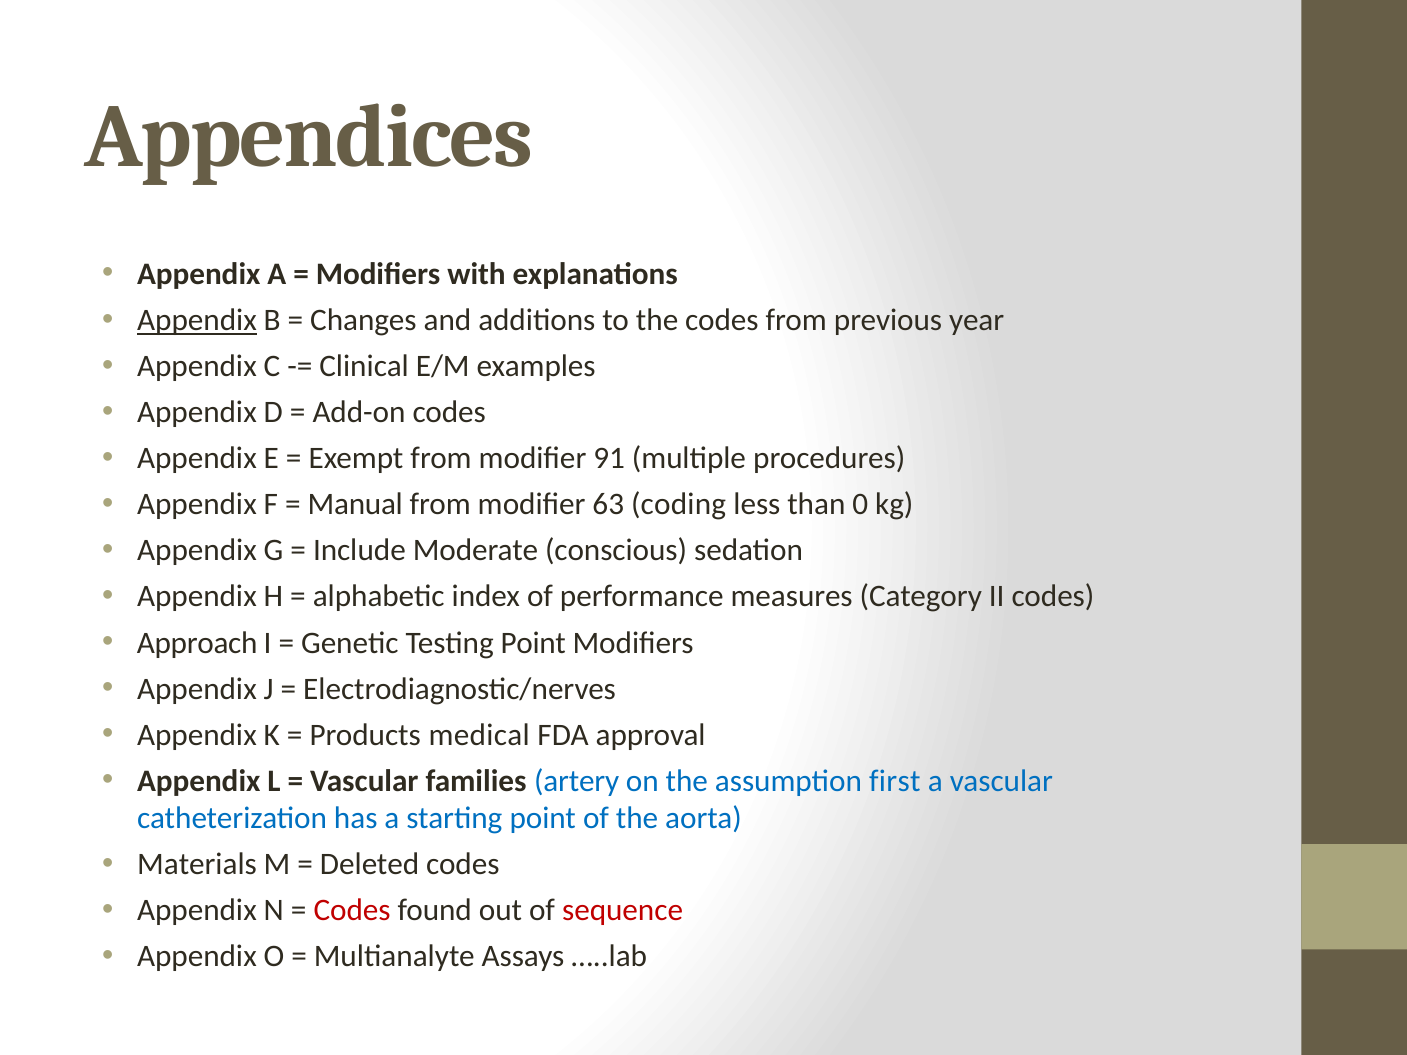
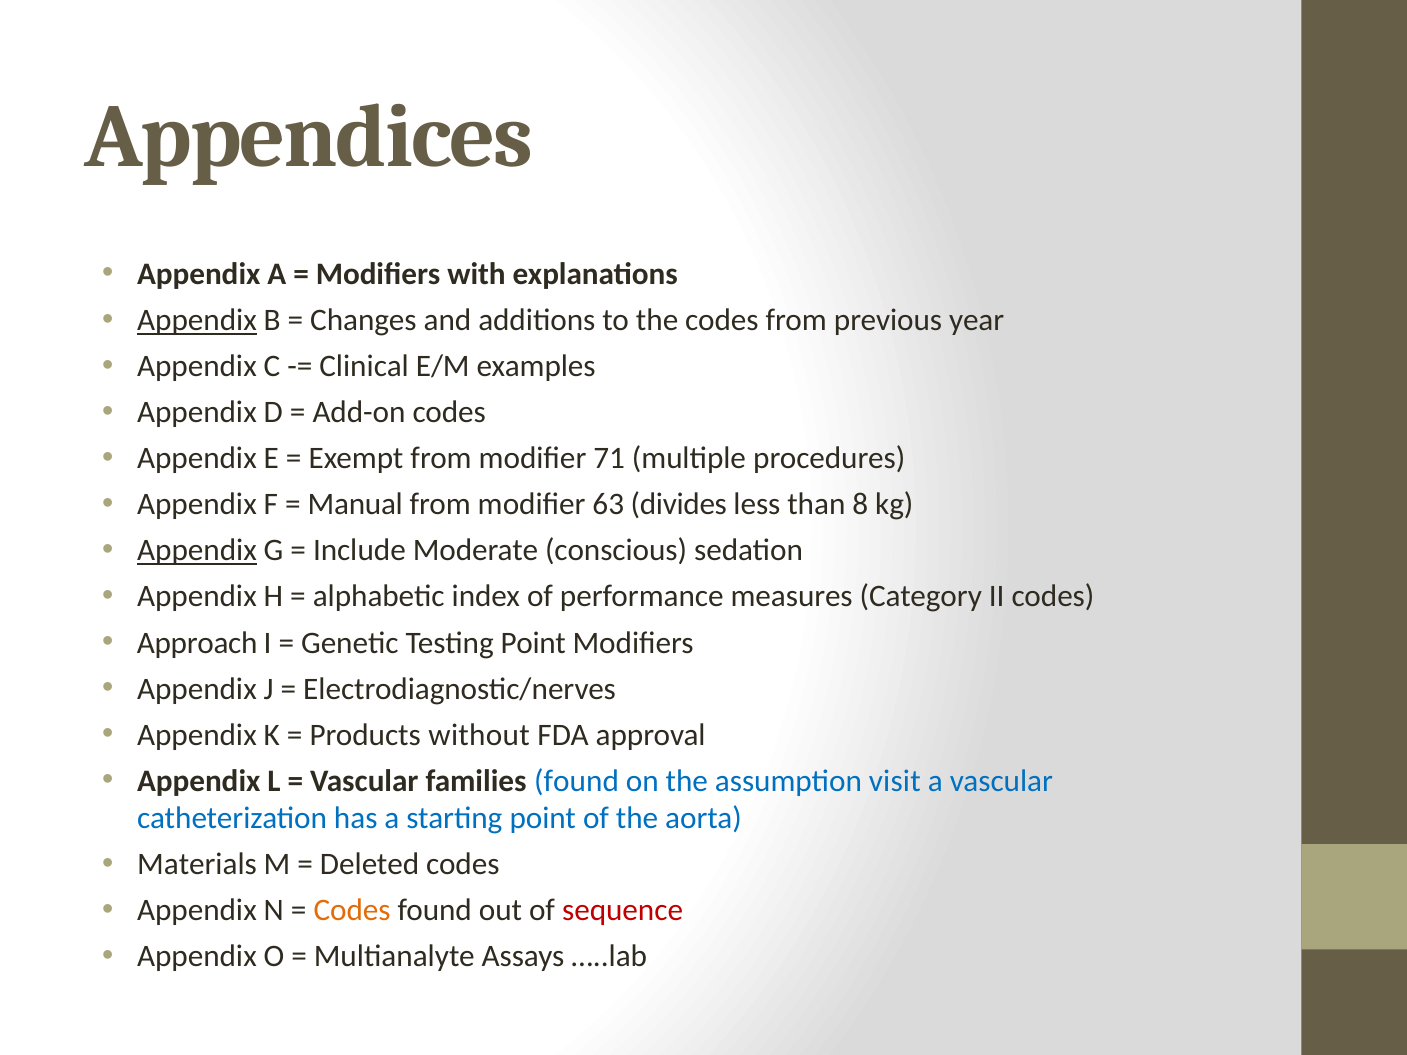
91: 91 -> 71 (609, 459)
coding: coding -> divides (679, 505)
0: 0 -> 8 (860, 505)
Appendix underline: none -> present (197, 551)
medical: medical -> without (479, 735)
families artery: artery -> found (577, 781)
first: first -> visit (895, 781)
Codes colour: red -> orange (352, 911)
